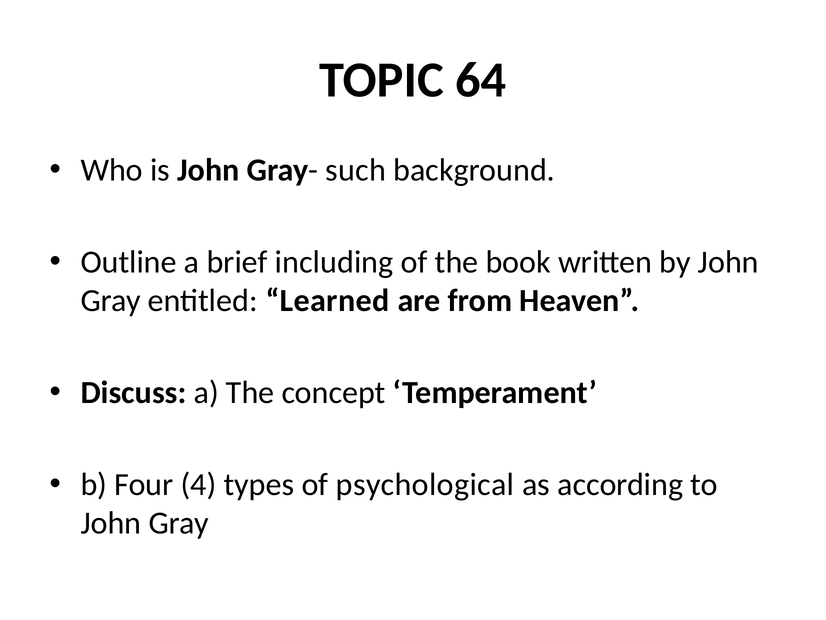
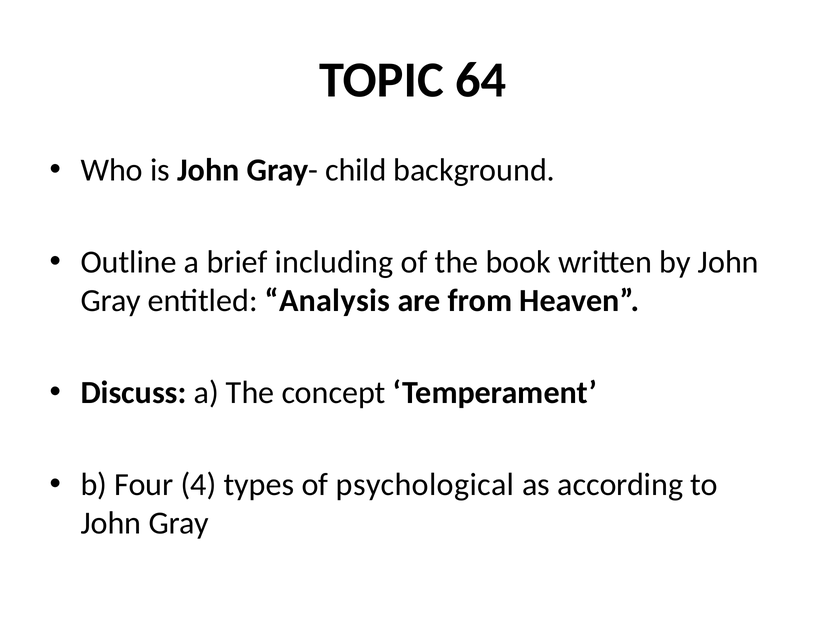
such: such -> child (356, 170)
Learned: Learned -> Analysis (327, 301)
